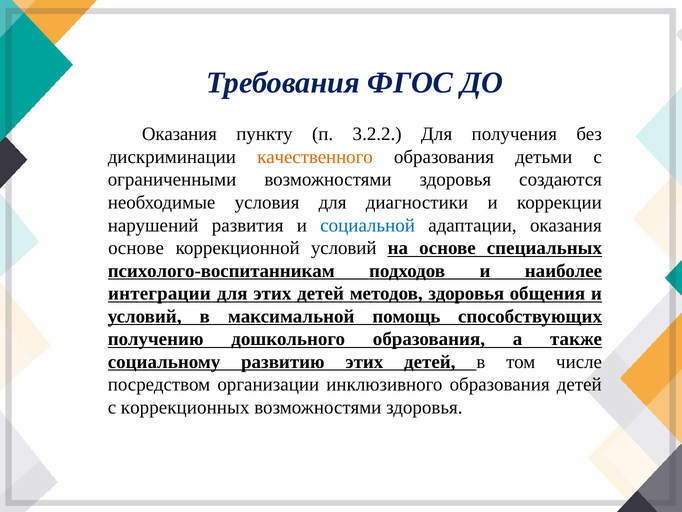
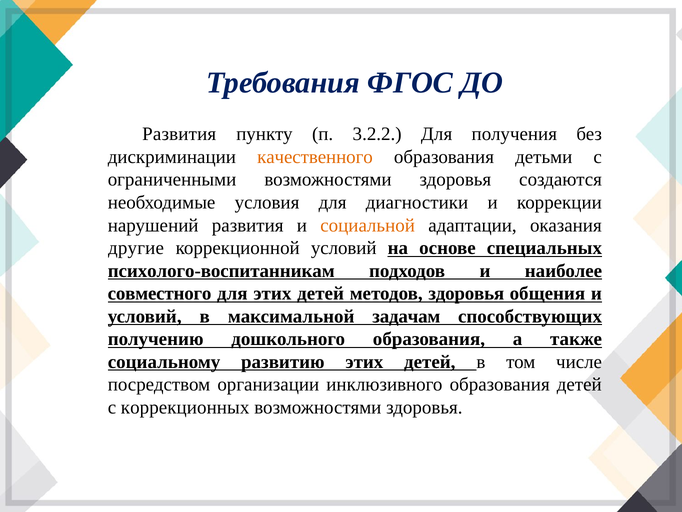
Оказания: Оказания -> Развития (179, 134)
социальной colour: blue -> orange (368, 225)
основе: основе -> другие (136, 248)
интеграции: интеграции -> совместного (160, 293)
помощь: помощь -> задачам (406, 316)
